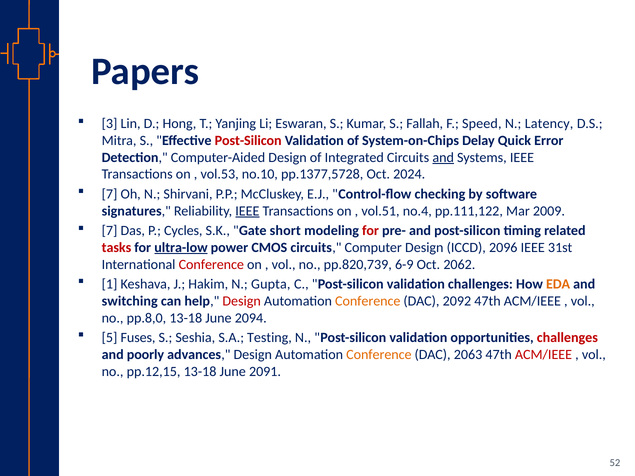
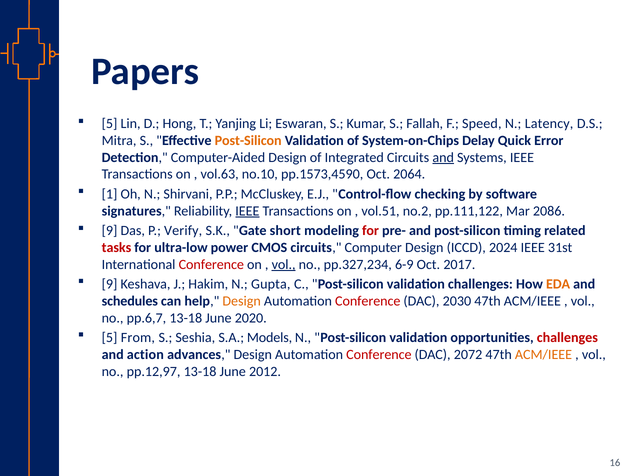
3: 3 -> 5 (110, 124)
Post-Silicon colour: red -> orange (248, 141)
vol.53: vol.53 -> vol.63 (220, 174)
pp.1377,5728: pp.1377,5728 -> pp.1573,4590 (322, 174)
2024: 2024 -> 2064 (409, 174)
7: 7 -> 1 (110, 194)
no.4: no.4 -> no.2 (417, 211)
2009: 2009 -> 2086 (549, 211)
7: 7 -> 9 (110, 231)
Cycles: Cycles -> Verify (183, 231)
ultra-low underline: present -> none (181, 248)
2096: 2096 -> 2024 (503, 248)
vol underline: none -> present (284, 265)
pp.820,739: pp.820,739 -> pp.327,234 (358, 265)
2062: 2062 -> 2017 (459, 265)
1: 1 -> 9 (110, 284)
switching: switching -> schedules (130, 301)
Design colour: red -> orange (242, 301)
Conference colour: orange -> red (368, 301)
2092: 2092 -> 2030 (457, 301)
pp.8,0: pp.8,0 -> pp.6,7 (146, 318)
2094: 2094 -> 2020 (251, 318)
Fuses: Fuses -> From (138, 338)
Testing: Testing -> Models (270, 338)
poorly: poorly -> action (145, 355)
Conference colour: orange -> red (379, 355)
2063: 2063 -> 2072 (468, 355)
ACM/IEEE colour: red -> orange (544, 355)
pp.12,15: pp.12,15 -> pp.12,97 (154, 372)
2091: 2091 -> 2012 (265, 372)
52: 52 -> 16 (615, 463)
